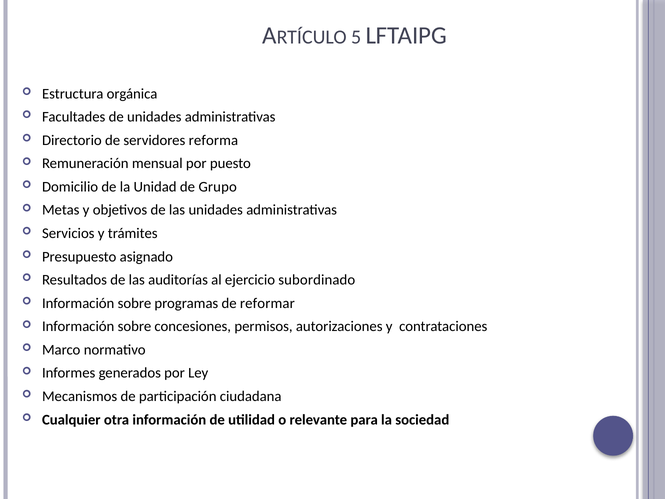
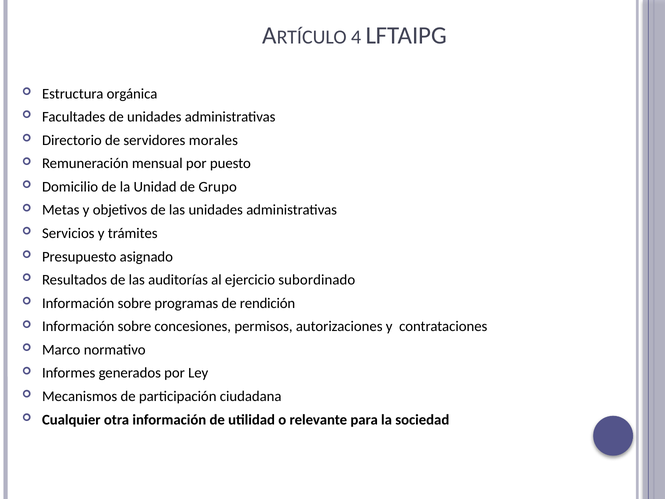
5: 5 -> 4 (356, 37)
reforma: reforma -> morales (213, 140)
reformar: reformar -> rendición (268, 303)
